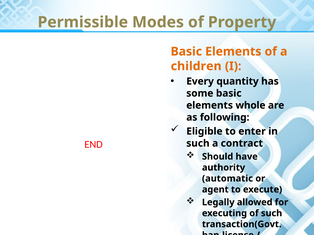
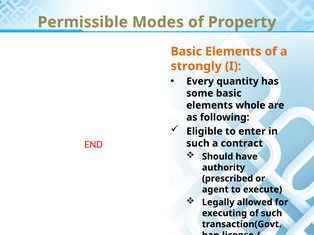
children: children -> strongly (196, 66)
automatic: automatic -> prescribed (228, 179)
